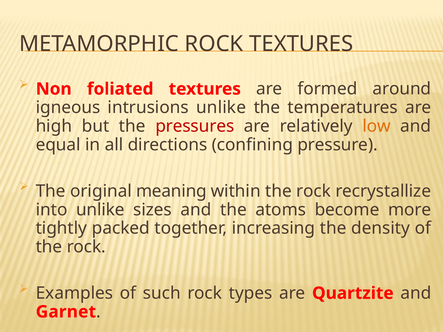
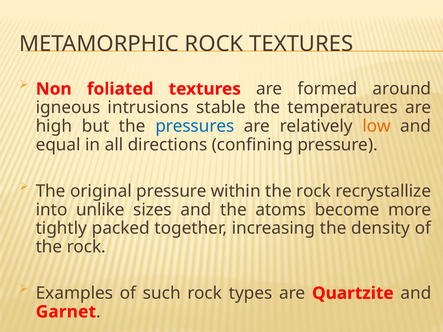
intrusions unlike: unlike -> stable (221, 108)
pressures colour: red -> blue (195, 126)
original meaning: meaning -> pressure (171, 191)
